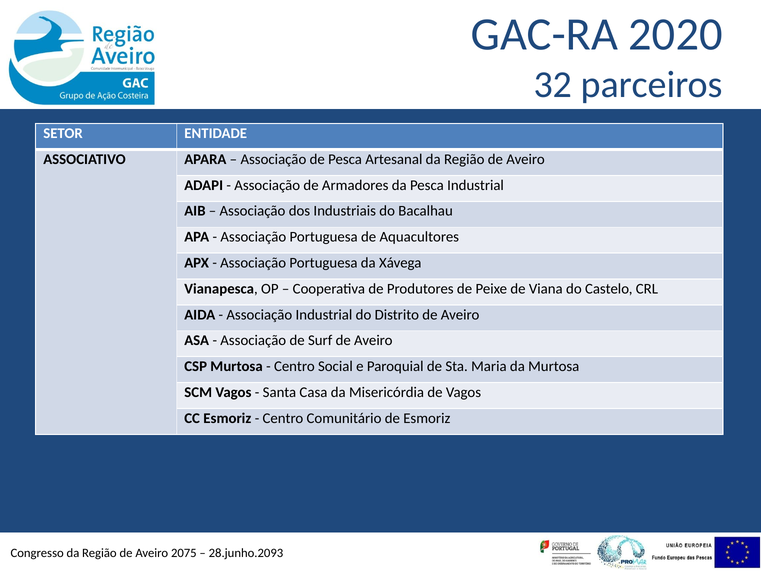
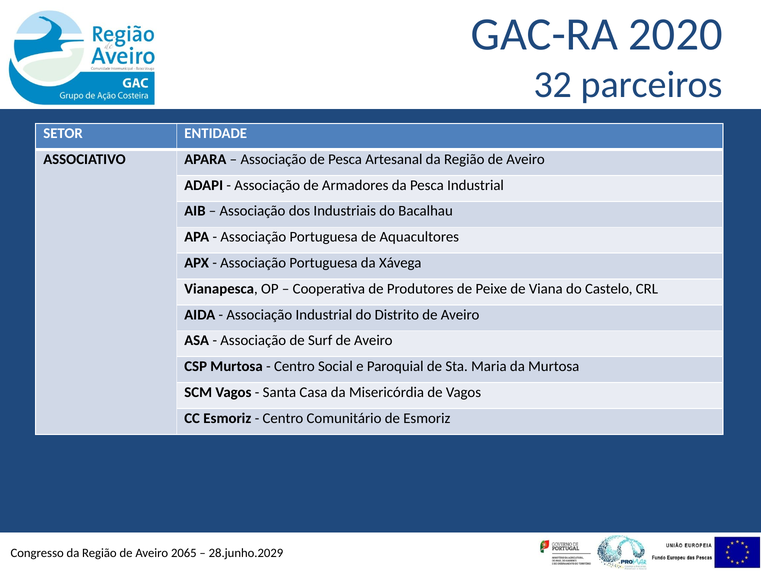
2075: 2075 -> 2065 (184, 553)
28.junho.2093: 28.junho.2093 -> 28.junho.2029 (246, 553)
